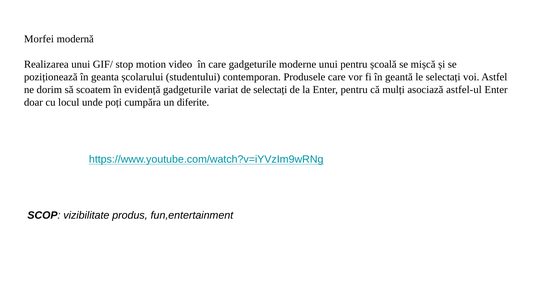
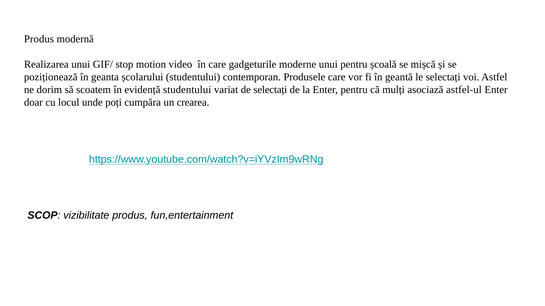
Morfei: Morfei -> Produs (39, 39)
evidență gadgeturile: gadgeturile -> studentului (187, 90)
diferite: diferite -> crearea (193, 103)
